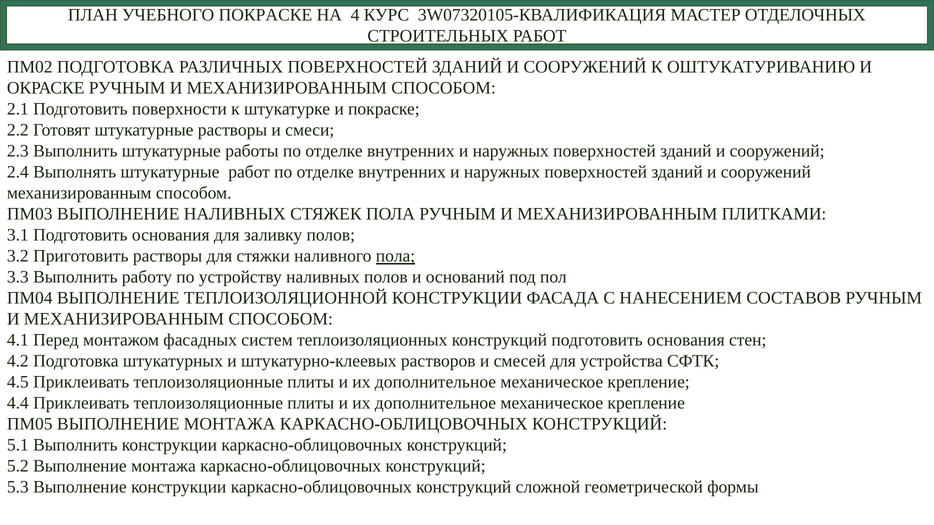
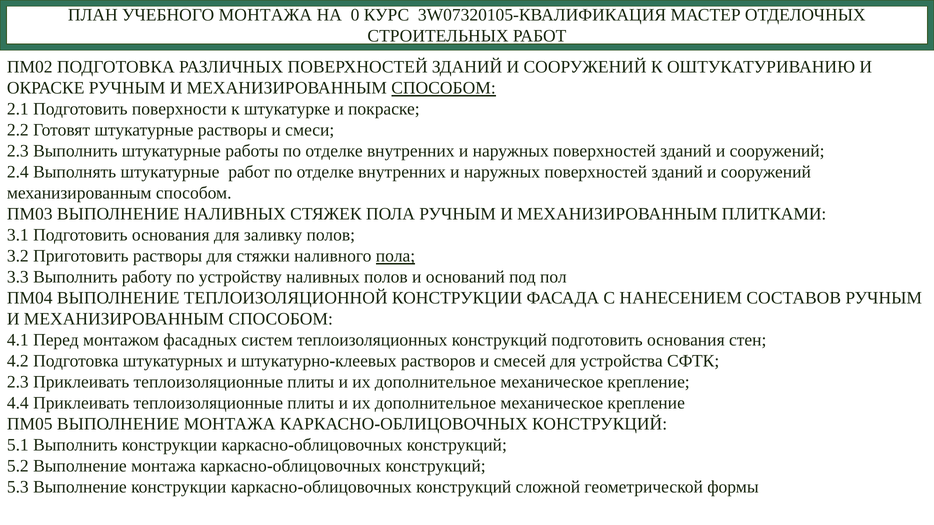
УЧЕБНОГО ПОКРАСКЕ: ПОКРАСКЕ -> МОНТАЖА (265, 15)
4: 4 -> 0 (355, 15)
СПОСОБОМ underline: none -> present (444, 88)
4.5: 4.5 -> 2.3 (18, 382)
